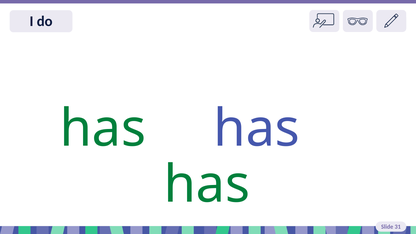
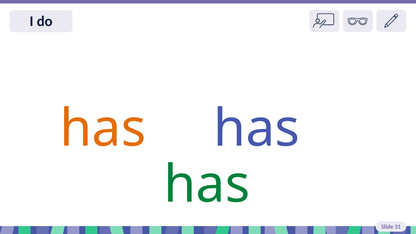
has colour: green -> orange (103, 129)
